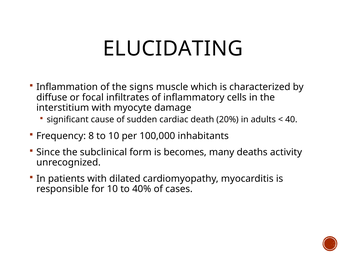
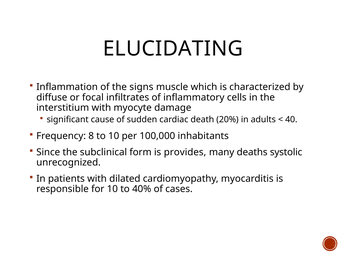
becomes: becomes -> provides (185, 152)
activity: activity -> systolic (286, 152)
